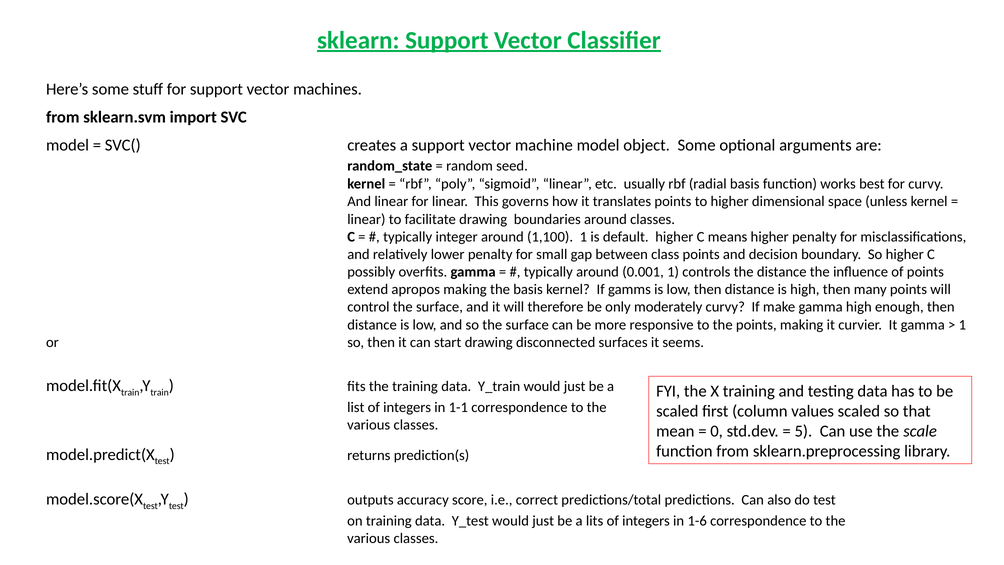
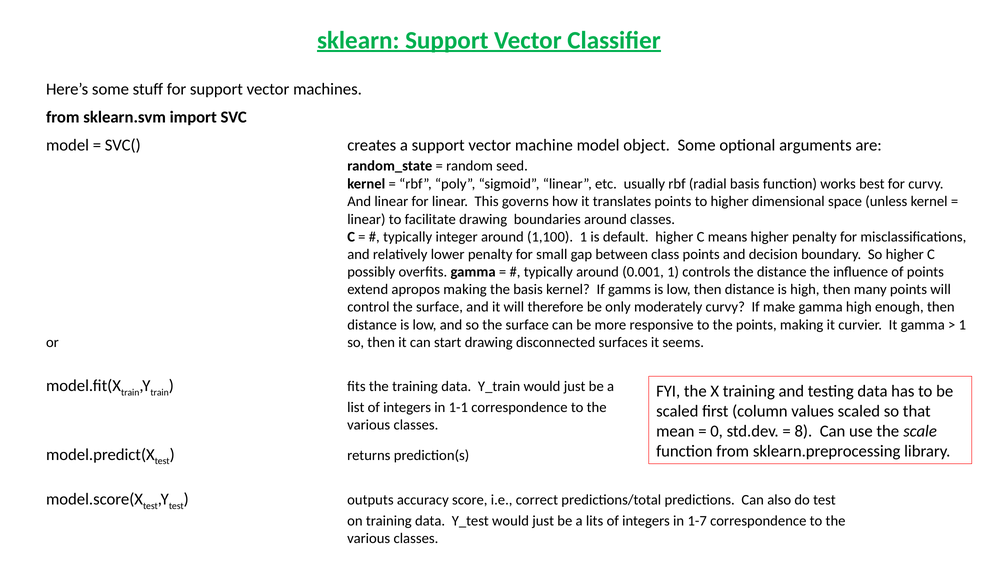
5: 5 -> 8 (803, 431)
1-6: 1-6 -> 1-7 (697, 521)
